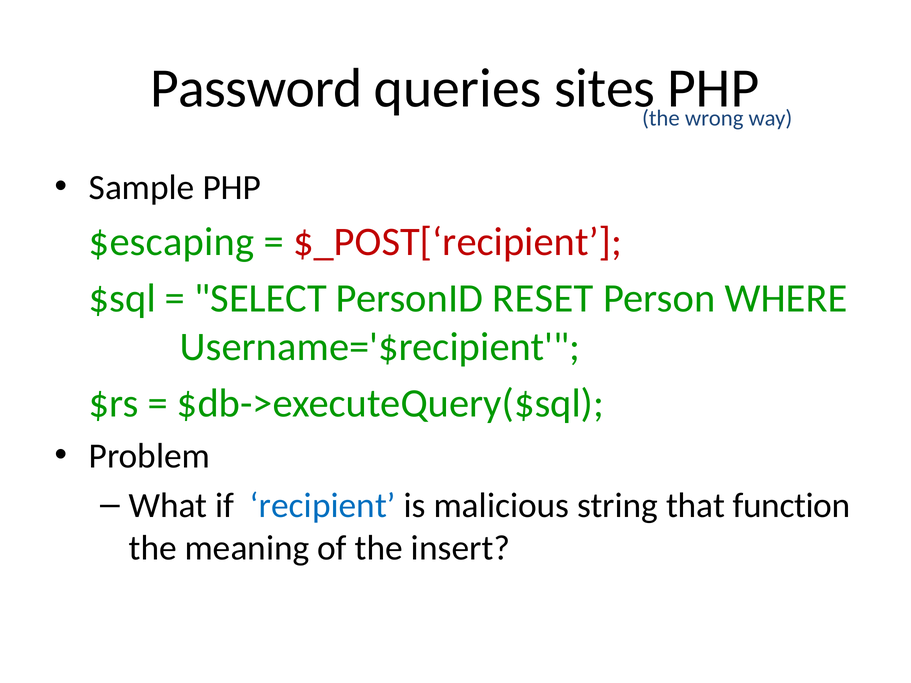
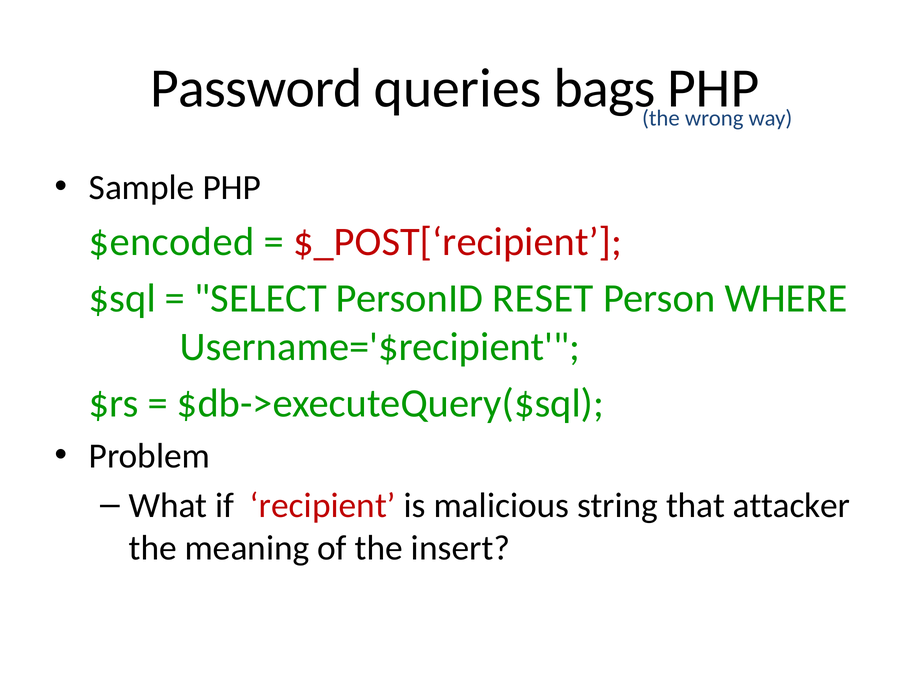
sites: sites -> bags (605, 88)
$escaping: $escaping -> $encoded (172, 242)
recipient colour: blue -> red (323, 506)
function: function -> attacker (791, 506)
